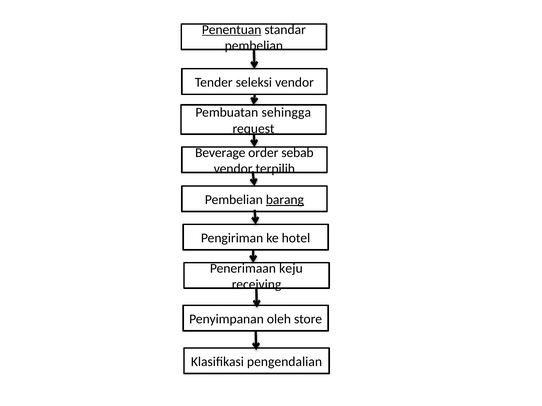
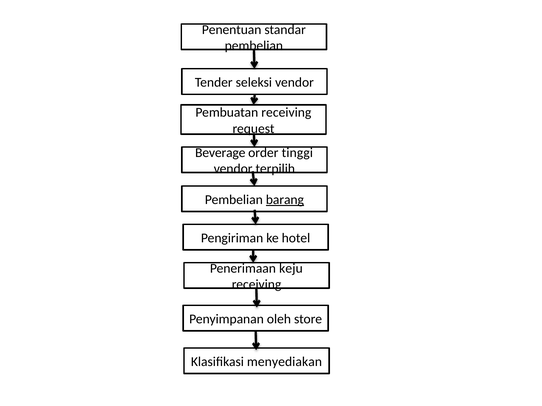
Penentuan underline: present -> none (232, 30)
Pembuatan sehingga: sehingga -> receiving (286, 112)
sebab: sebab -> tinggi (297, 153)
pengendalian: pengendalian -> menyediakan (284, 362)
